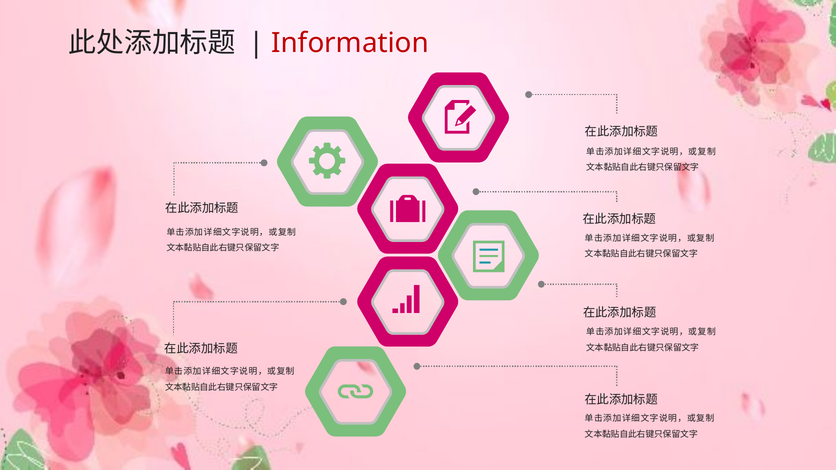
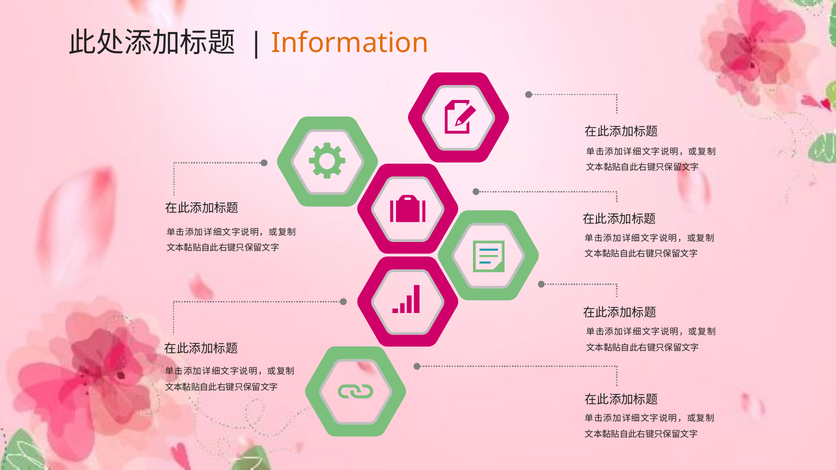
Information colour: red -> orange (350, 43)
